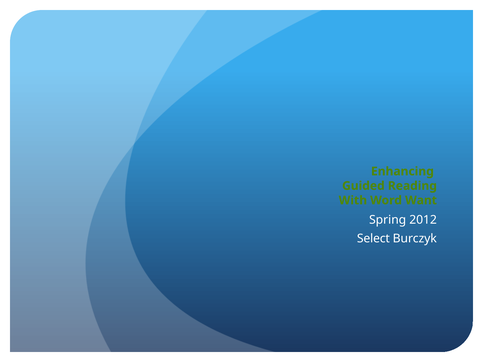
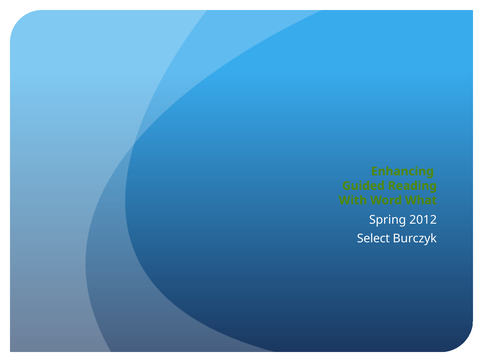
Want: Want -> What (421, 200)
